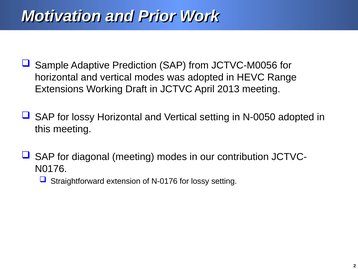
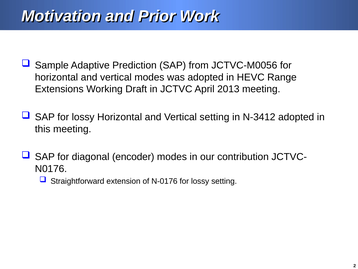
N-0050: N-0050 -> N-3412 (259, 117)
diagonal meeting: meeting -> encoder (133, 157)
